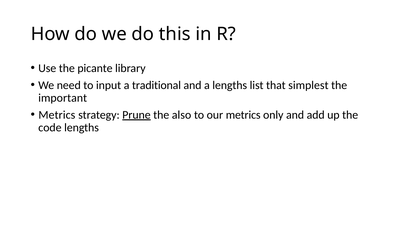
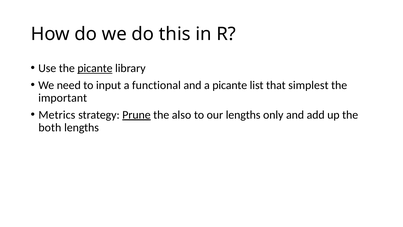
picante underline: none -> present (95, 68)
traditional: traditional -> functional (156, 85)
a lengths: lengths -> picante (230, 85)
our metrics: metrics -> lengths (243, 115)
code: code -> both (50, 127)
